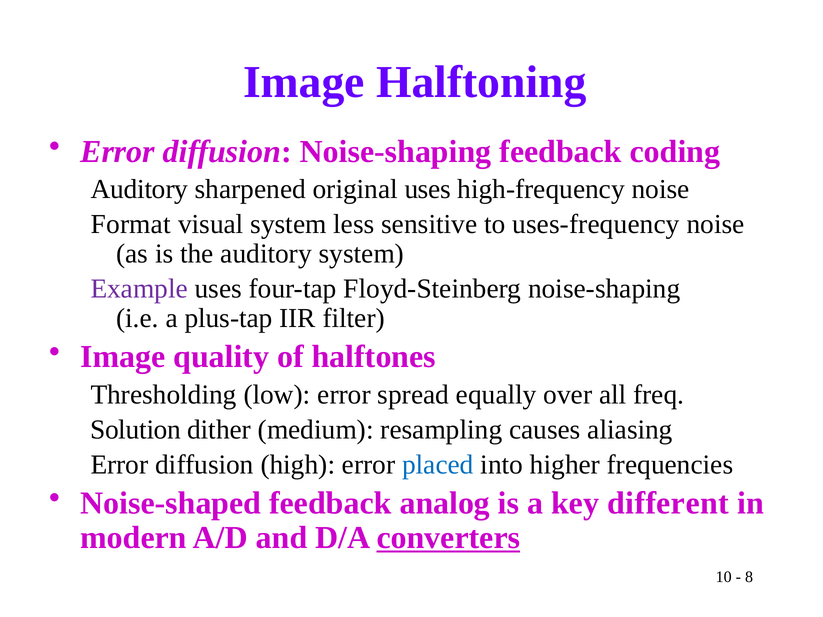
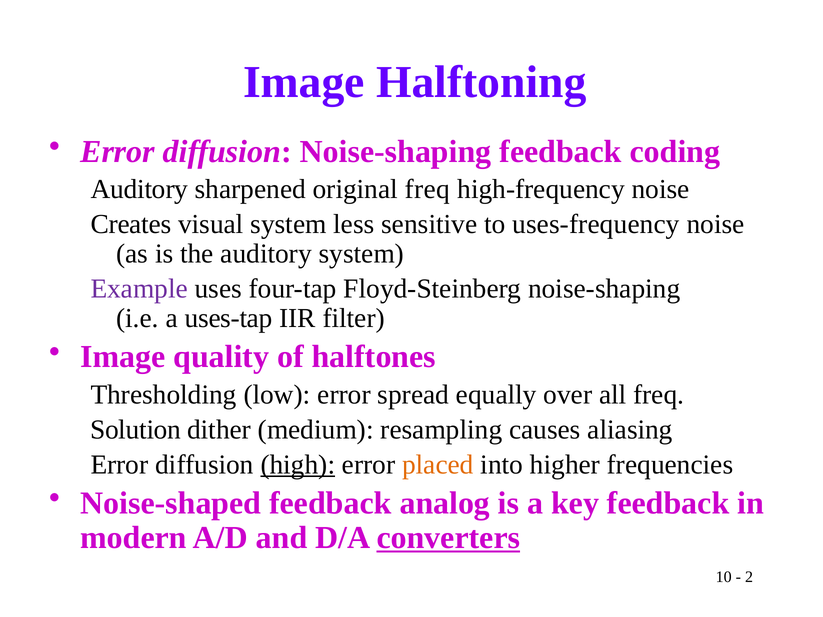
original uses: uses -> freq (427, 189)
Format: Format -> Creates (131, 224)
plus-tap: plus-tap -> uses-tap (229, 319)
high underline: none -> present (298, 465)
placed colour: blue -> orange (438, 465)
key different: different -> feedback (668, 503)
8: 8 -> 2 (749, 577)
